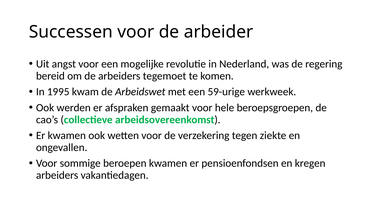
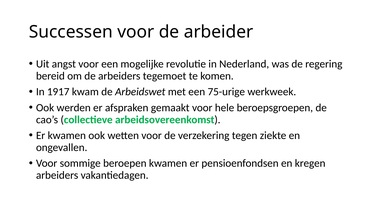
1995: 1995 -> 1917 (58, 92)
59-urige: 59-urige -> 75-urige (226, 92)
